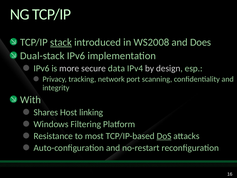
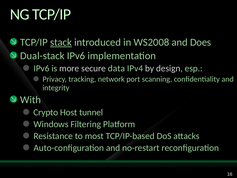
Shares: Shares -> Crypto (46, 112)
linking: linking -> tunnel (91, 112)
DoS underline: present -> none (164, 136)
